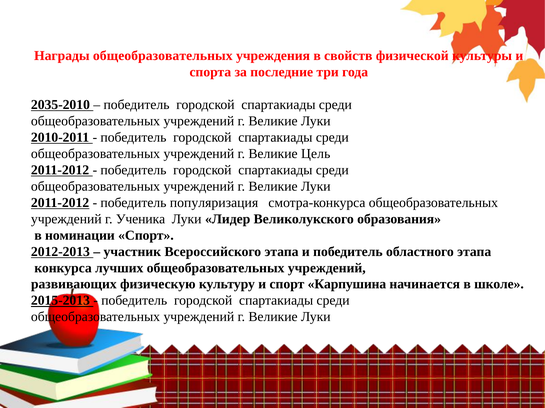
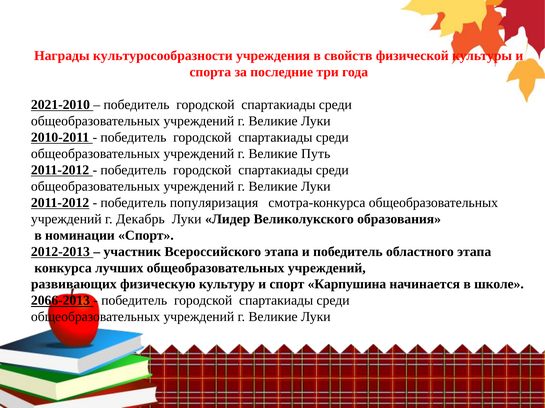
Награды общеобразовательных: общеобразовательных -> культуросообразности (163, 56)
2035-2010: 2035-2010 -> 2021-2010 (60, 105)
Цель: Цель -> Путь (316, 154)
Ученика: Ученика -> Декабрь (140, 219)
2015-2013: 2015-2013 -> 2066-2013 (60, 301)
